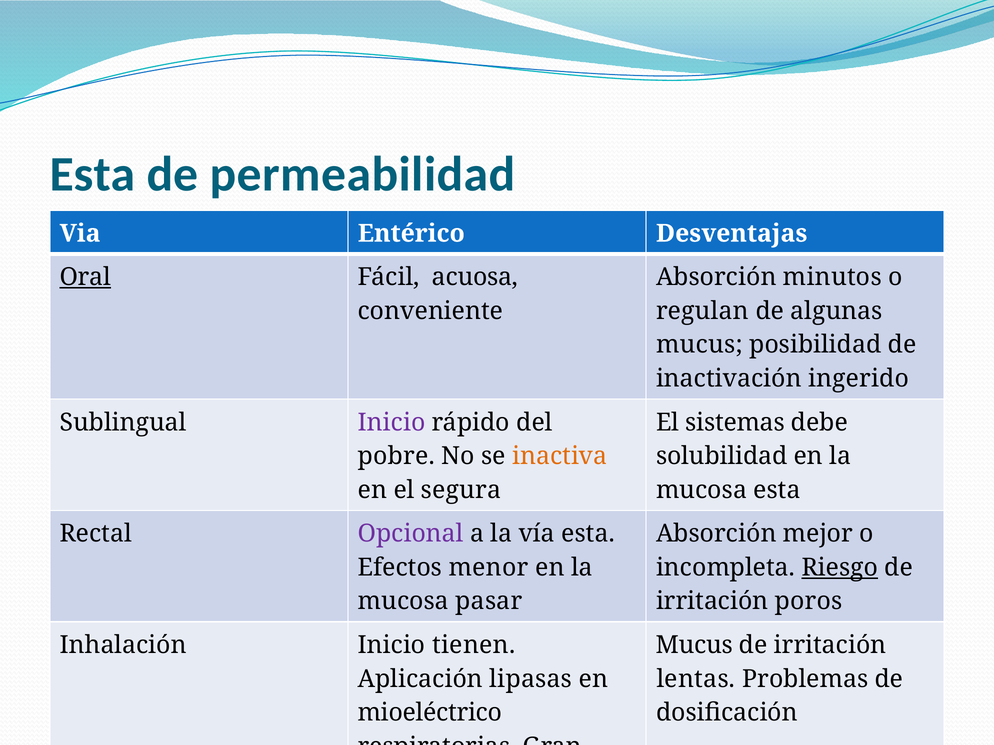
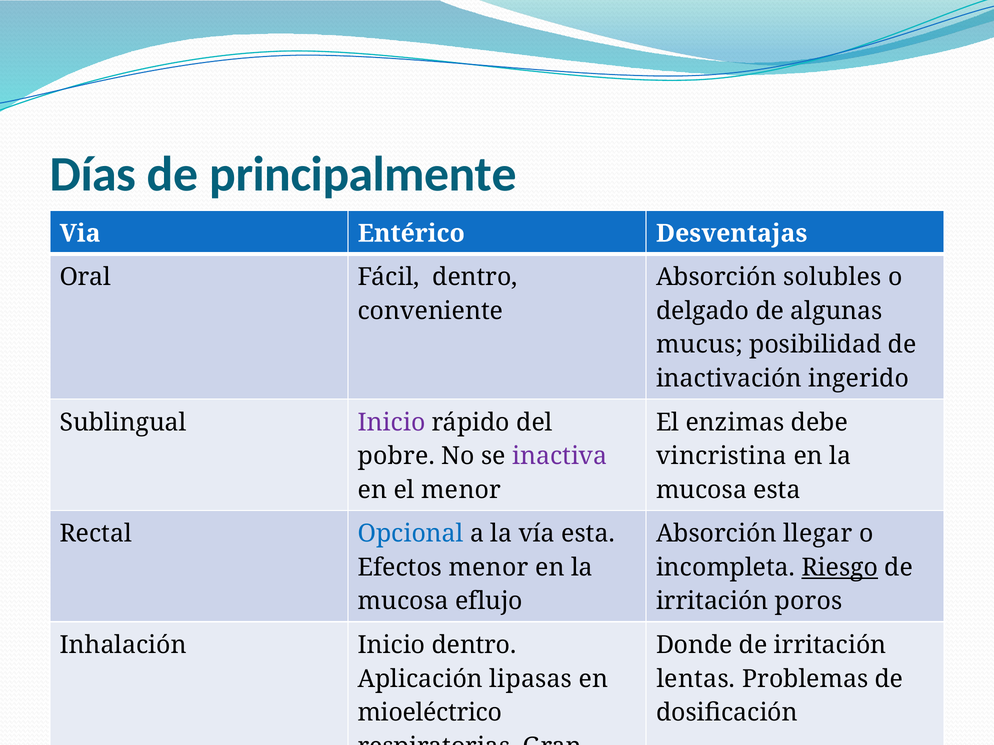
Esta: Esta -> Días (93, 174)
permeabilidad: permeabilidad -> principalmente (363, 174)
Oral underline: present -> none (85, 277)
Fácil acuosa: acuosa -> dentro (475, 277)
minutos: minutos -> solubles (832, 277)
regulan: regulan -> delgado (703, 311)
sistemas: sistemas -> enzimas (735, 423)
inactiva colour: orange -> purple (560, 456)
solubilidad: solubilidad -> vincristina (722, 456)
el segura: segura -> menor (461, 490)
Opcional colour: purple -> blue (411, 534)
mejor: mejor -> llegar (818, 534)
pasar: pasar -> eflujo (489, 602)
Inicio tienen: tienen -> dentro (474, 645)
Mucus: Mucus -> Donde (694, 645)
